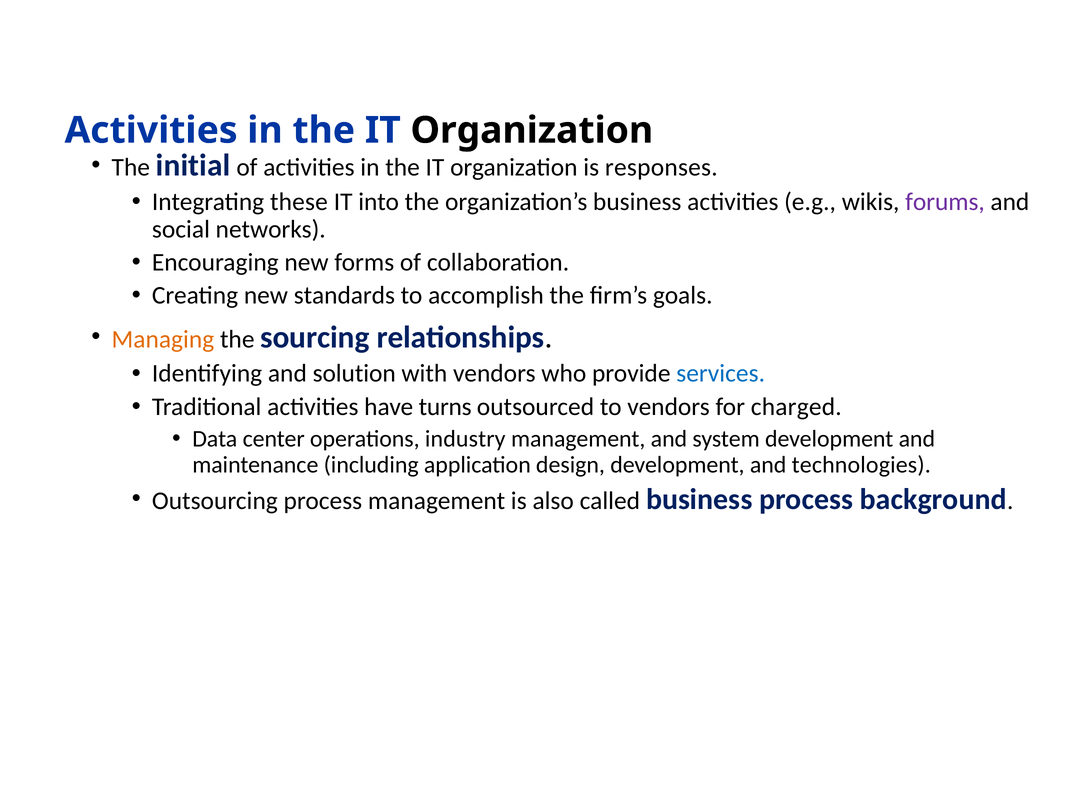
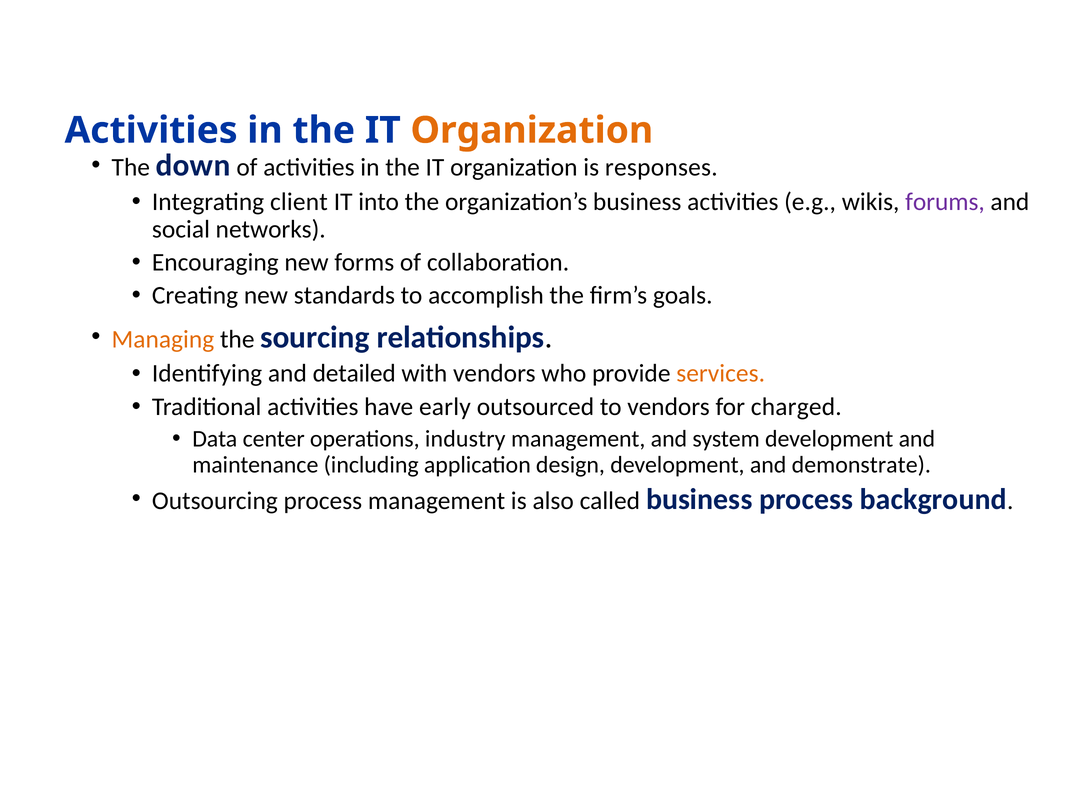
Organization colour: black -> orange (532, 130)
initial: initial -> down (193, 166)
these: these -> client (299, 202)
solution: solution -> detailed (354, 374)
services colour: blue -> orange (721, 374)
turns: turns -> early (445, 407)
technologies: technologies -> demonstrate (861, 465)
